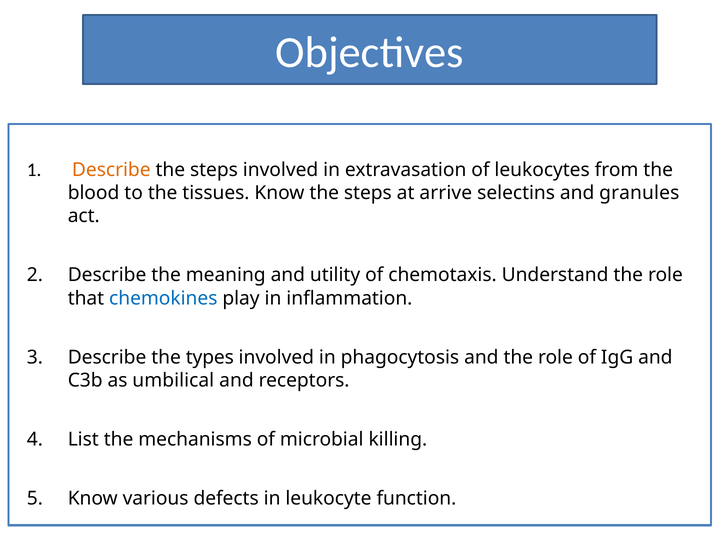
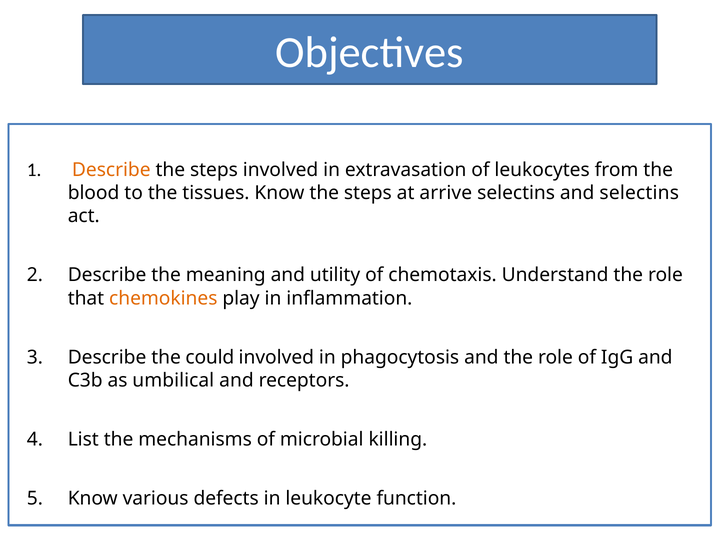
and granules: granules -> selectins (639, 193)
chemokines colour: blue -> orange (163, 298)
types: types -> could (210, 357)
